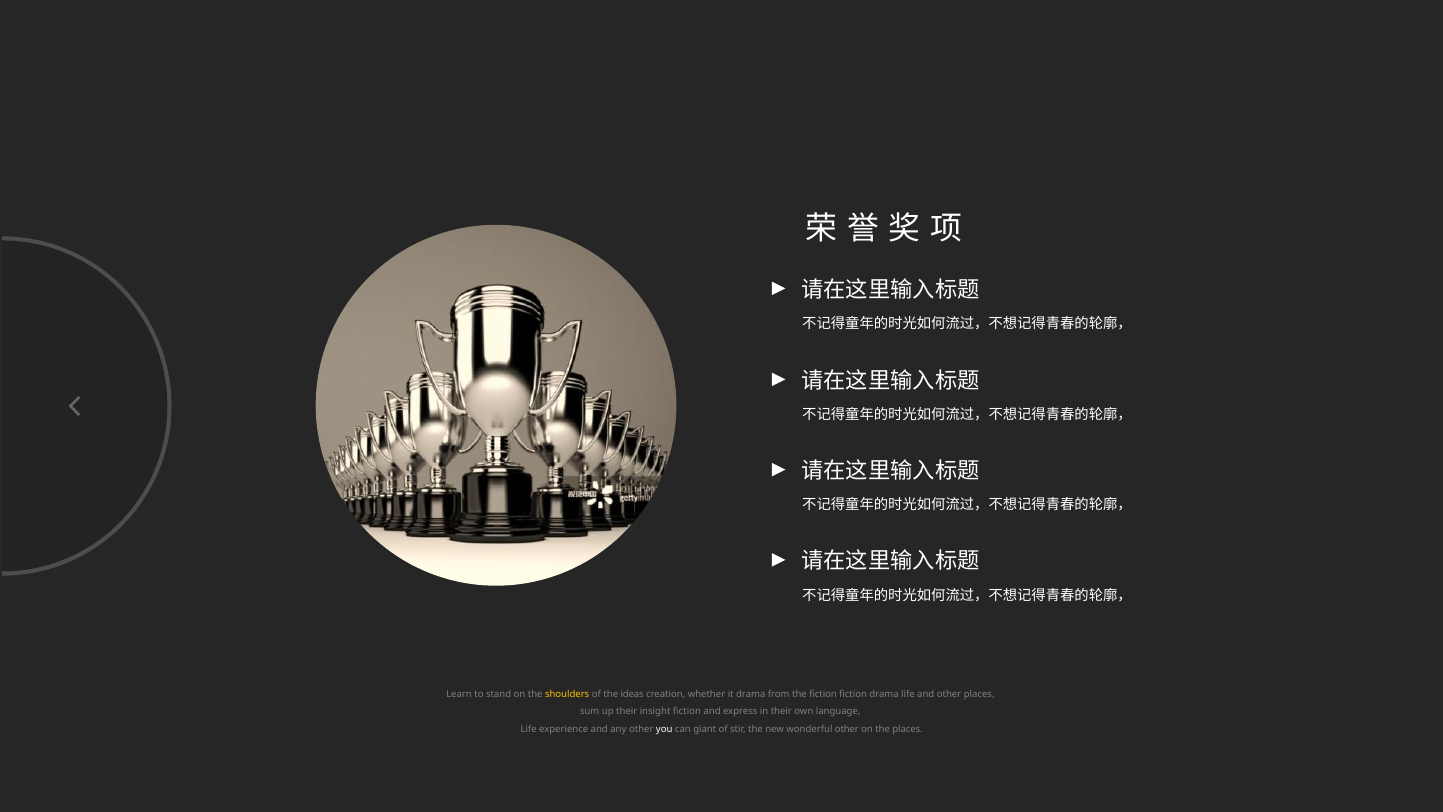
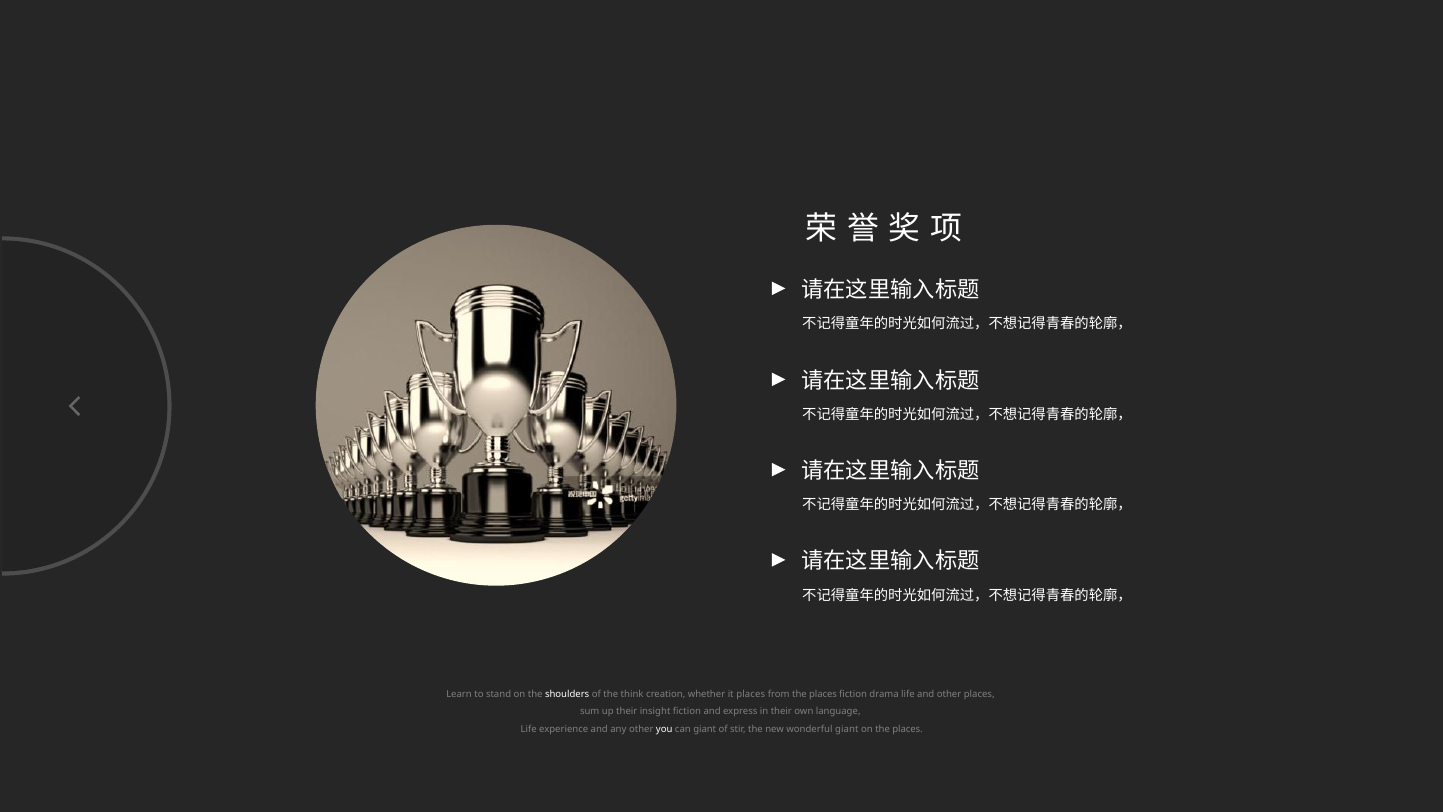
shoulders colour: yellow -> white (567, 694)
ideas: ideas -> think (632, 694)
it drama: drama -> places (751, 694)
from the fiction: fiction -> places (823, 694)
wonderful other: other -> giant (847, 728)
